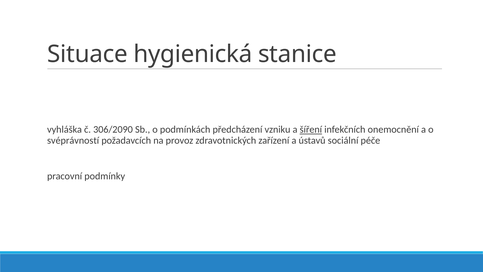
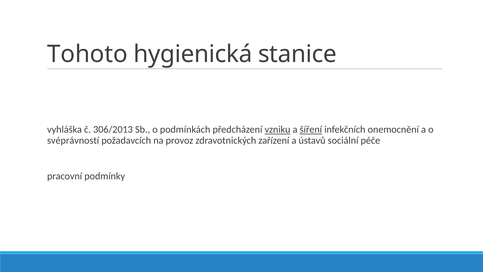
Situace: Situace -> Tohoto (87, 54)
306/2090: 306/2090 -> 306/2013 (113, 129)
vzniku underline: none -> present (277, 129)
